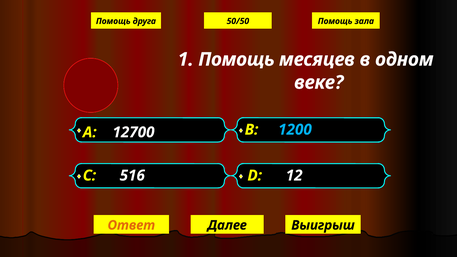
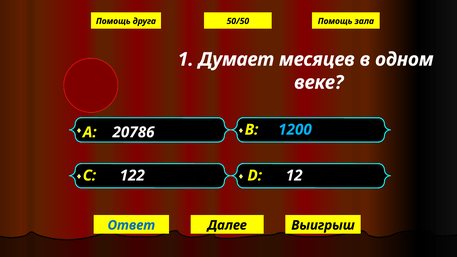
1 Помощь: Помощь -> Думает (236, 59)
12700: 12700 -> 20786 (134, 132)
516: 516 -> 122 (132, 176)
Ответ colour: orange -> blue (131, 225)
